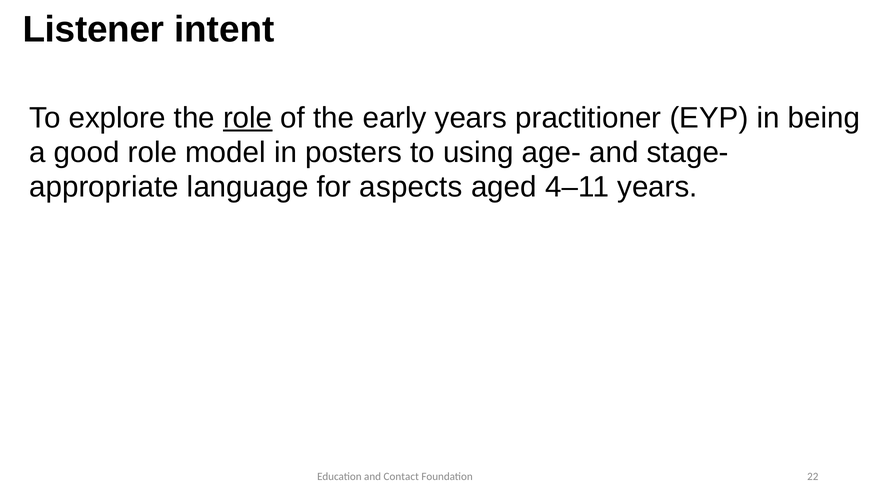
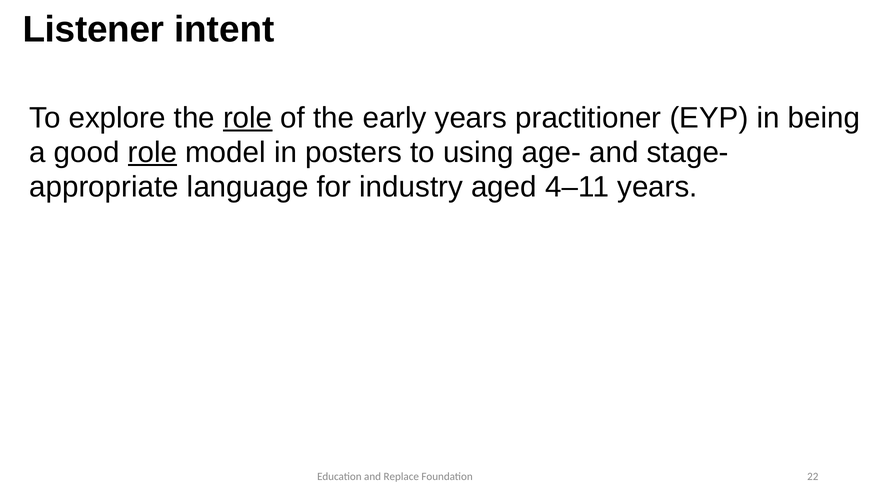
role underline: none -> present (152, 152)
aspects: aspects -> industry (411, 187)
Contact: Contact -> Replace (401, 476)
